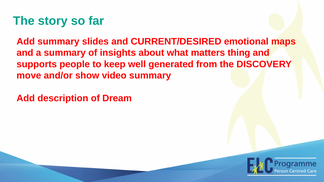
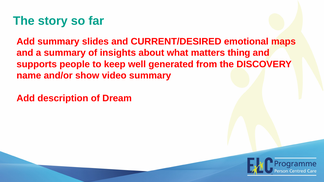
move: move -> name (29, 76)
